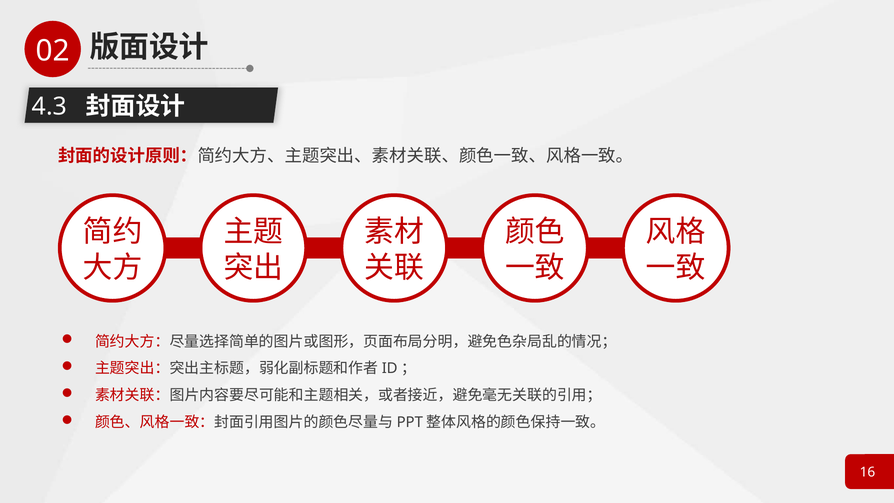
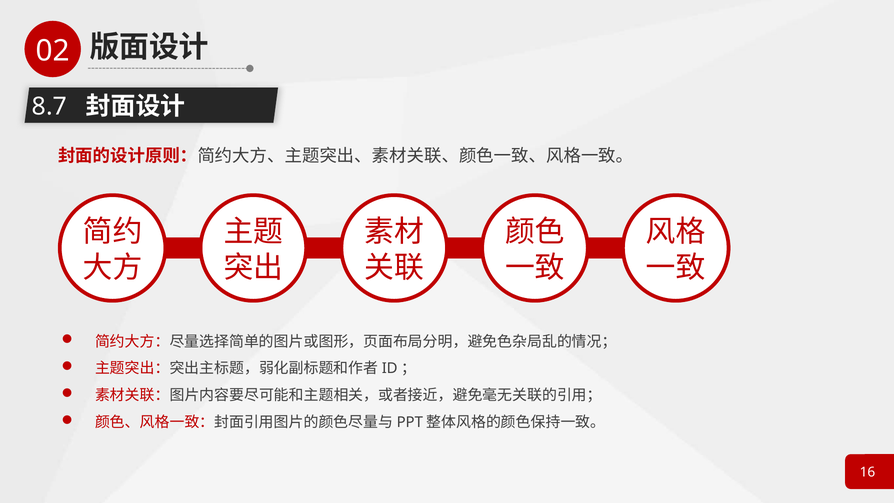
4.3: 4.3 -> 8.7 (49, 107)
